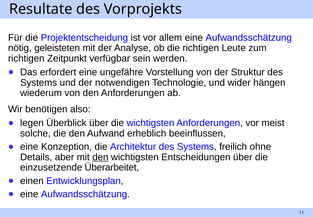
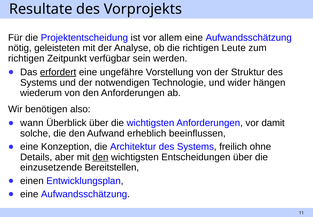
erfordert underline: none -> present (58, 72)
legen: legen -> wann (32, 123)
meist: meist -> damit (273, 123)
Überarbeitet: Überarbeitet -> Bereitstellen (112, 167)
